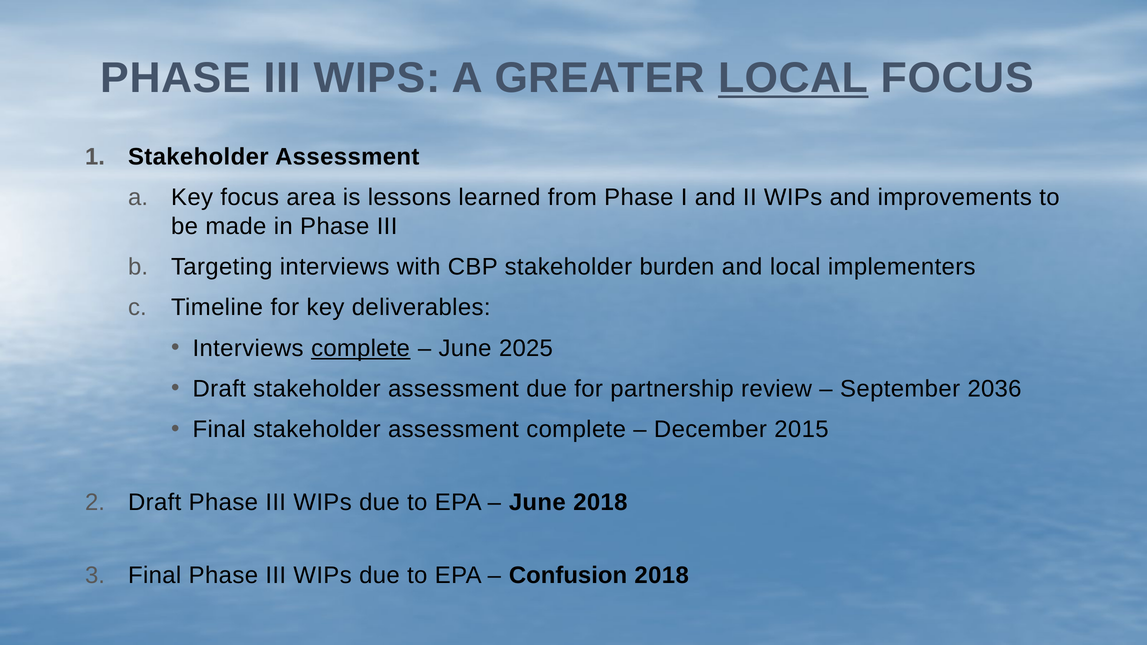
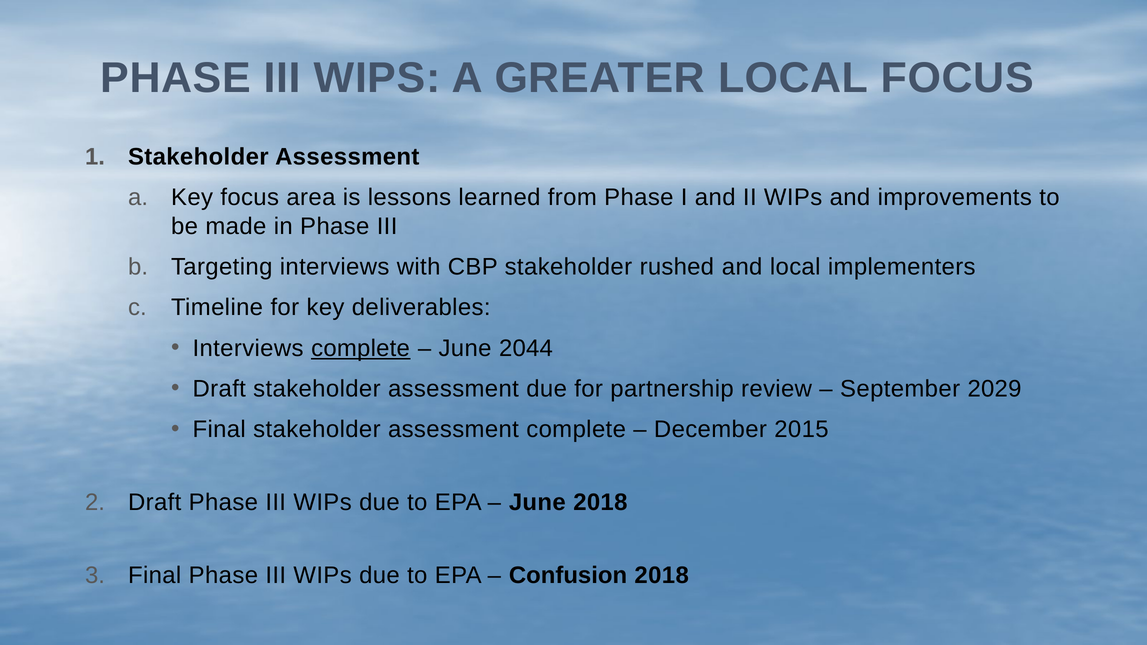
LOCAL underline: present -> none (793, 78)
burden: burden -> rushed (677, 267)
2025: 2025 -> 2044 (526, 348)
2036: 2036 -> 2029 (994, 389)
